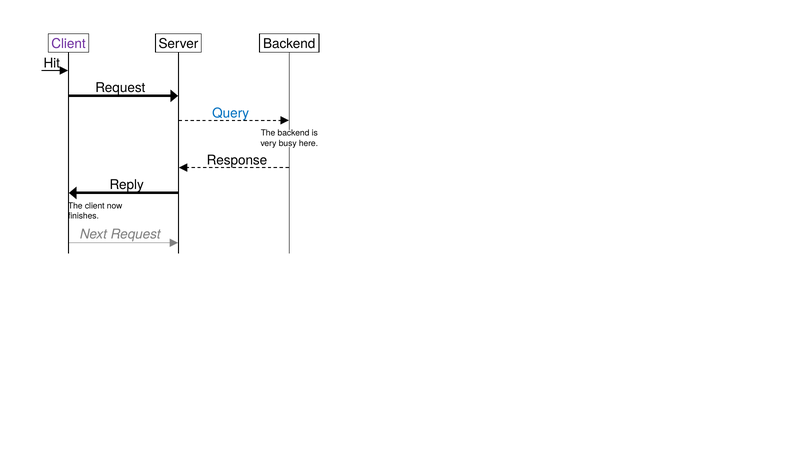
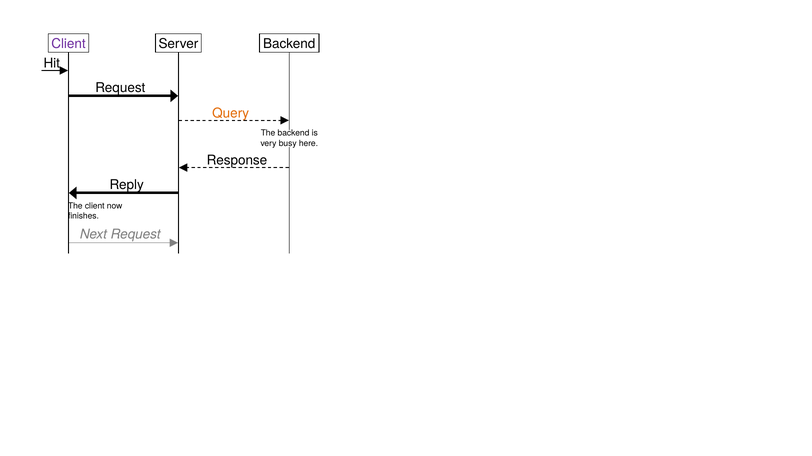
Query colour: blue -> orange (231, 113)
